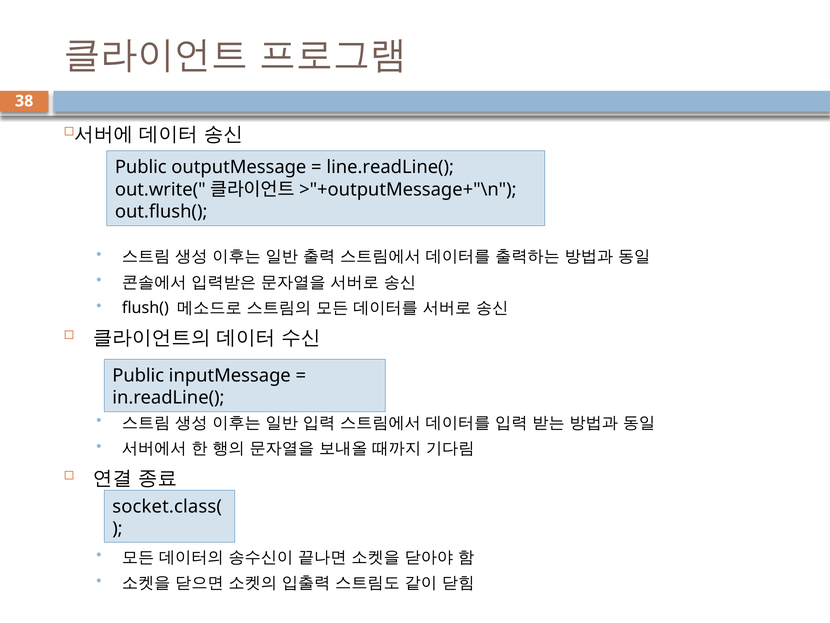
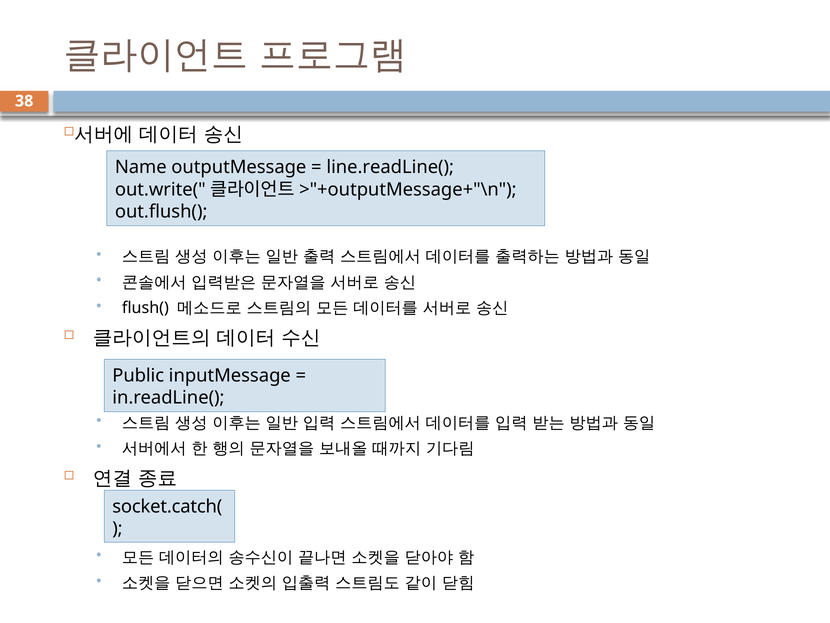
Public: Public -> Name (141, 167)
socket.class(: socket.class( -> socket.catch( (167, 506)
